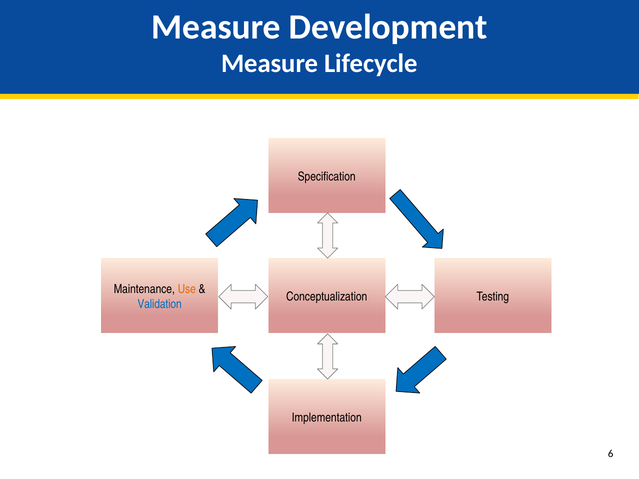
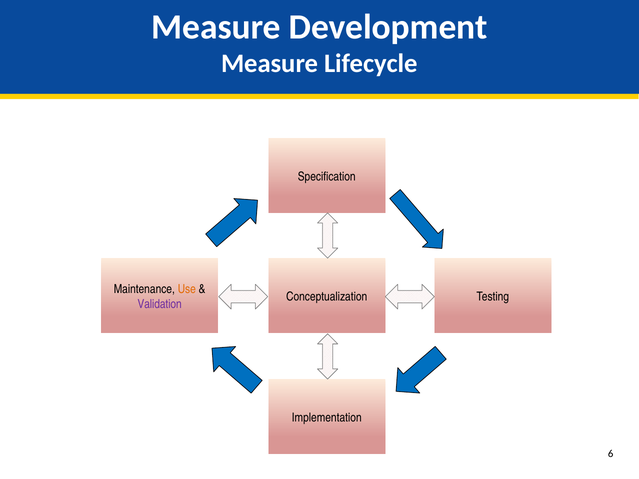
Validation colour: blue -> purple (160, 304)
